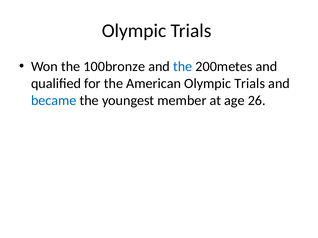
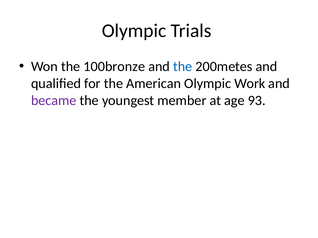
American Olympic Trials: Trials -> Work (250, 84)
became colour: blue -> purple (54, 101)
26: 26 -> 93 (257, 101)
